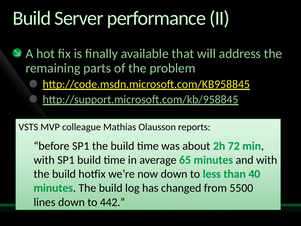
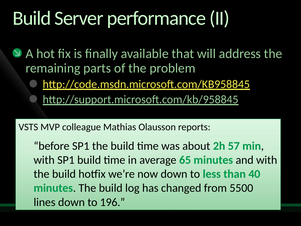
72: 72 -> 57 (234, 146)
442: 442 -> 196 (112, 202)
